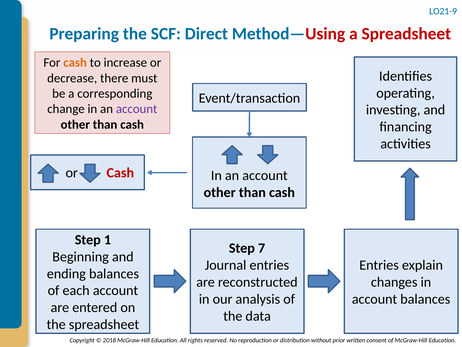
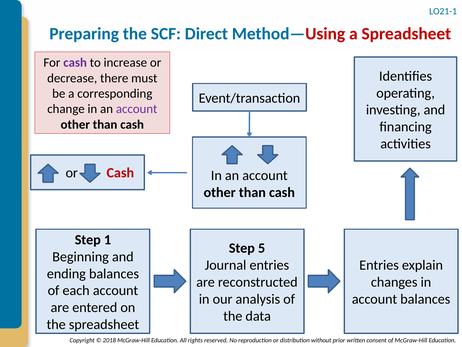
LO21-9: LO21-9 -> LO21-1 (443, 11)
cash colour: orange -> purple (75, 63)
7: 7 -> 5 (262, 248)
